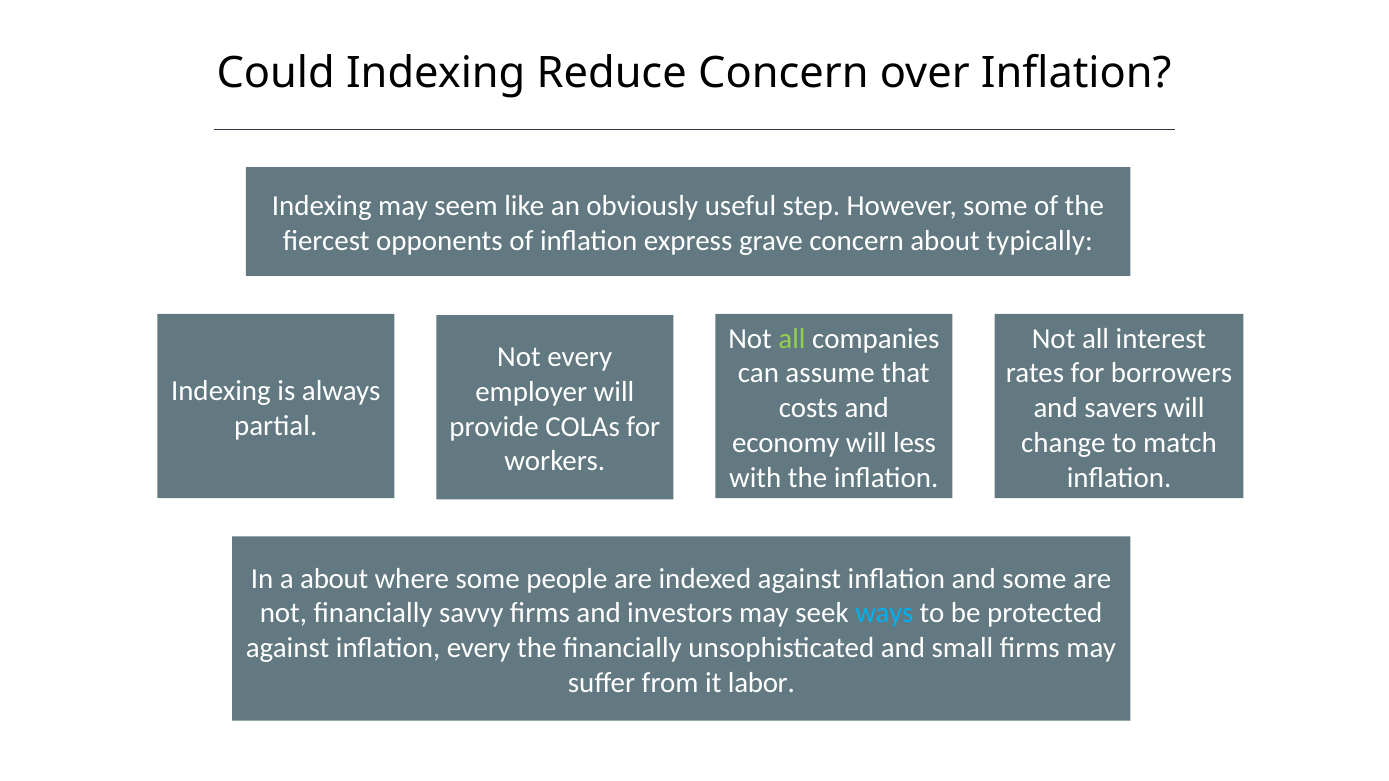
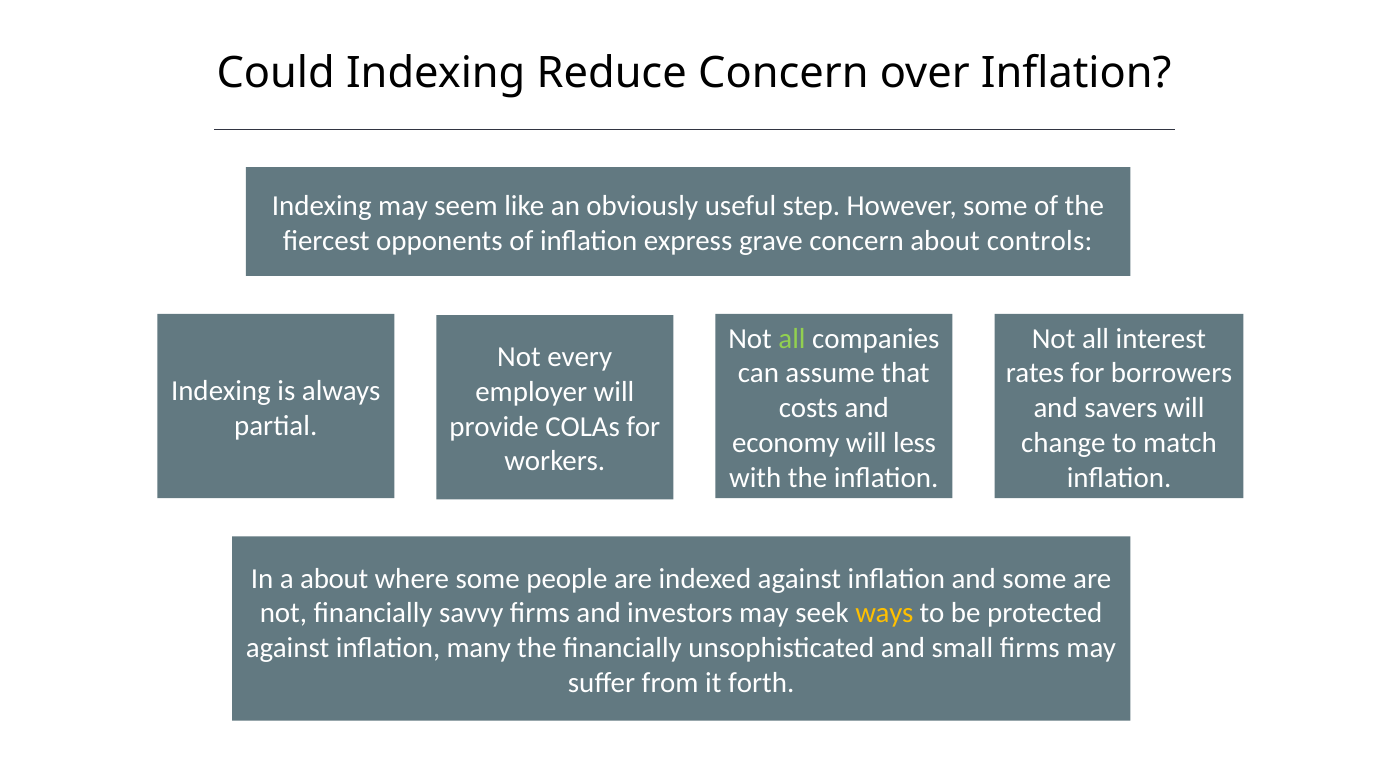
typically: typically -> controls (1040, 241)
ways colour: light blue -> yellow (884, 613)
inflation every: every -> many (479, 648)
labor: labor -> forth (761, 683)
